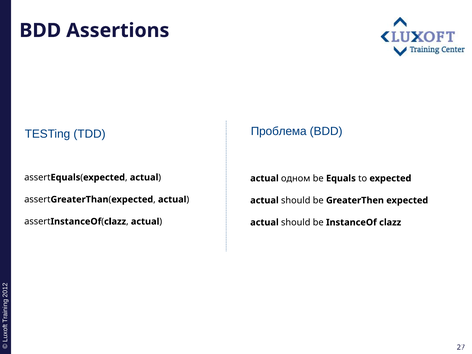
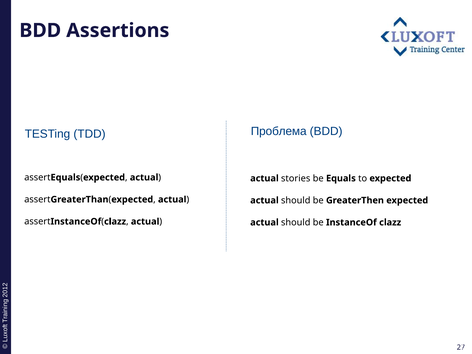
одном: одном -> stories (296, 178)
